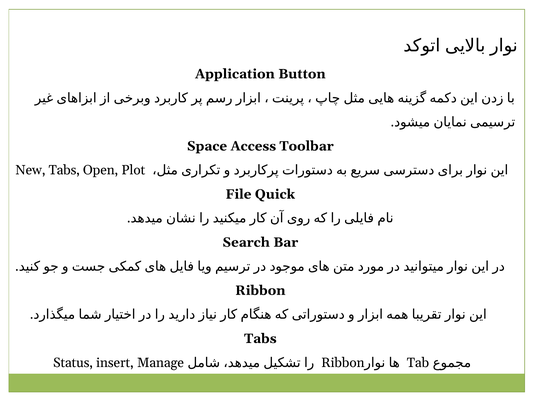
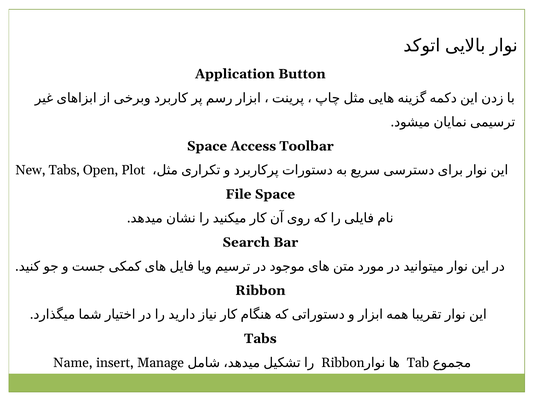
File Quick: Quick -> Space (275, 194)
Status: Status -> Name (73, 362)
